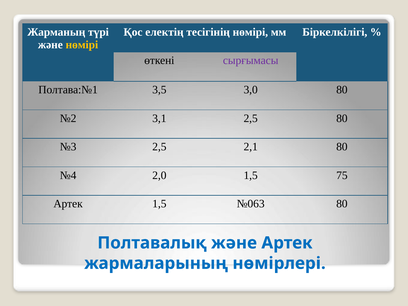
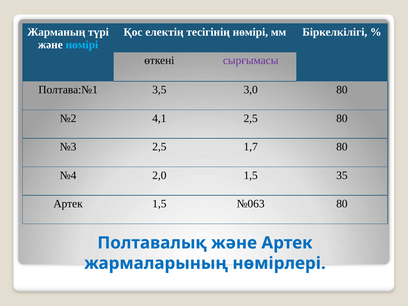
нөмірі colour: yellow -> light blue (82, 45)
3,1: 3,1 -> 4,1 (159, 118)
2,1: 2,1 -> 1,7 (251, 147)
75: 75 -> 35 (342, 175)
